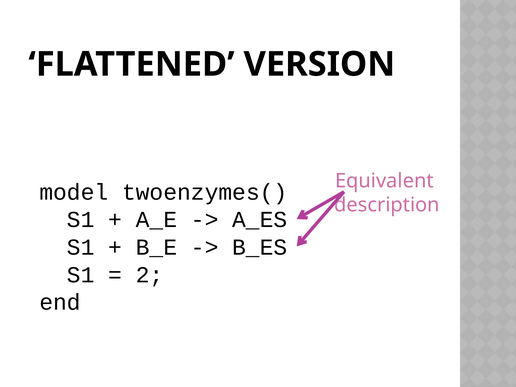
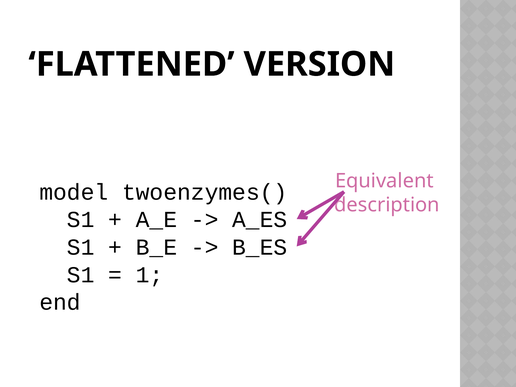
2: 2 -> 1 (150, 275)
